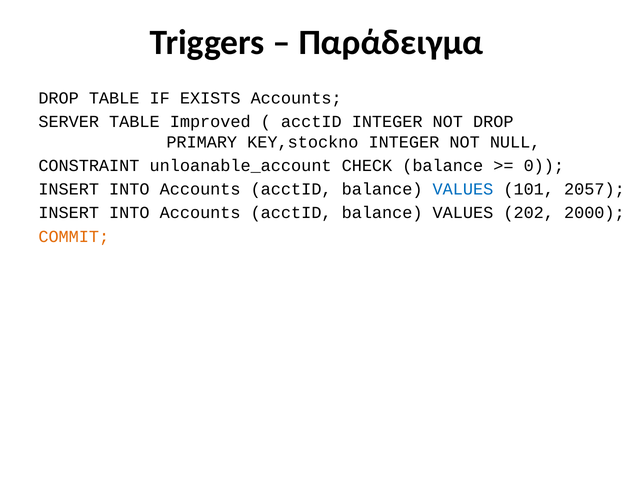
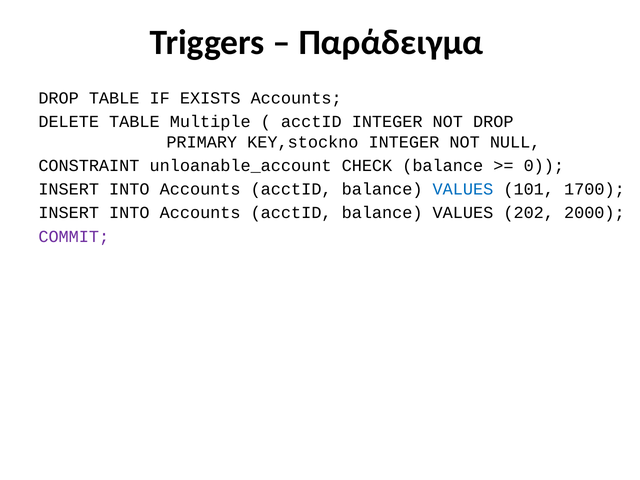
SERVER: SERVER -> DELETE (69, 122)
Improved: Improved -> Multiple (210, 122)
2057: 2057 -> 1700 (594, 189)
COMMIT colour: orange -> purple (74, 237)
